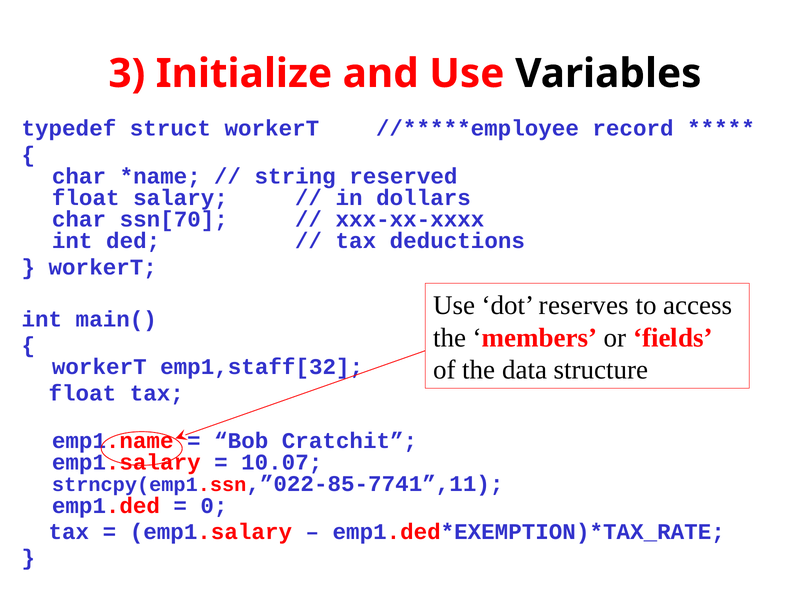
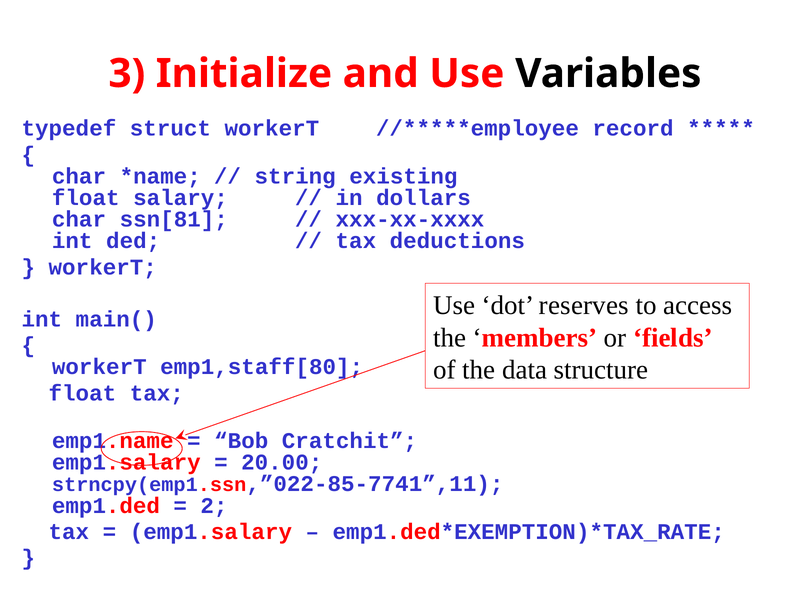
reserved: reserved -> existing (403, 176)
ssn[70: ssn[70 -> ssn[81 (174, 220)
emp1,staff[32: emp1,staff[32 -> emp1,staff[80 (262, 367)
10.07: 10.07 -> 20.00 (282, 463)
0: 0 -> 2 (214, 506)
